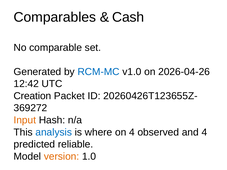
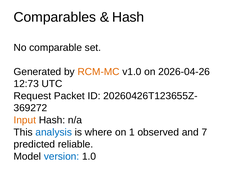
Cash: Cash -> Hash (128, 17)
RCM-MC colour: blue -> orange (99, 72)
12:42: 12:42 -> 12:73 (26, 84)
Creation: Creation -> Request (32, 96)
on 4: 4 -> 1 (132, 132)
and 4: 4 -> 7 (204, 132)
version colour: orange -> blue (62, 157)
